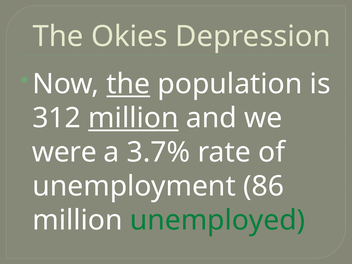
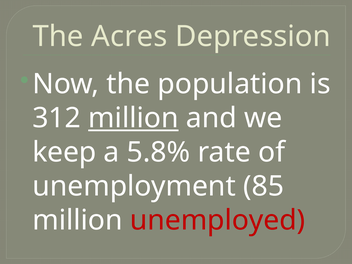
Okies: Okies -> Acres (129, 36)
the underline: present -> none (128, 84)
were: were -> keep (64, 152)
3.7%: 3.7% -> 5.8% (158, 152)
86: 86 -> 85 (264, 186)
unemployed colour: green -> red (218, 220)
